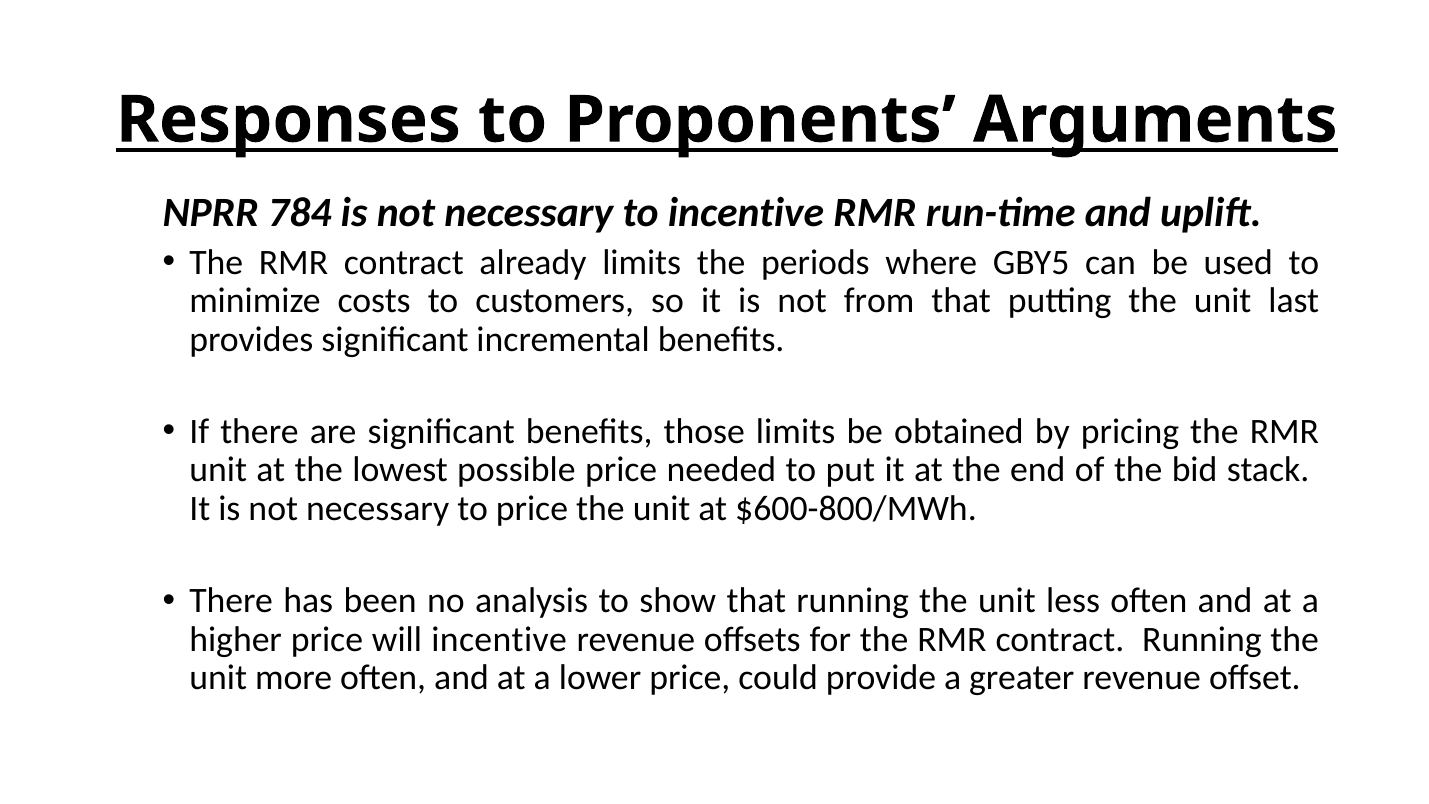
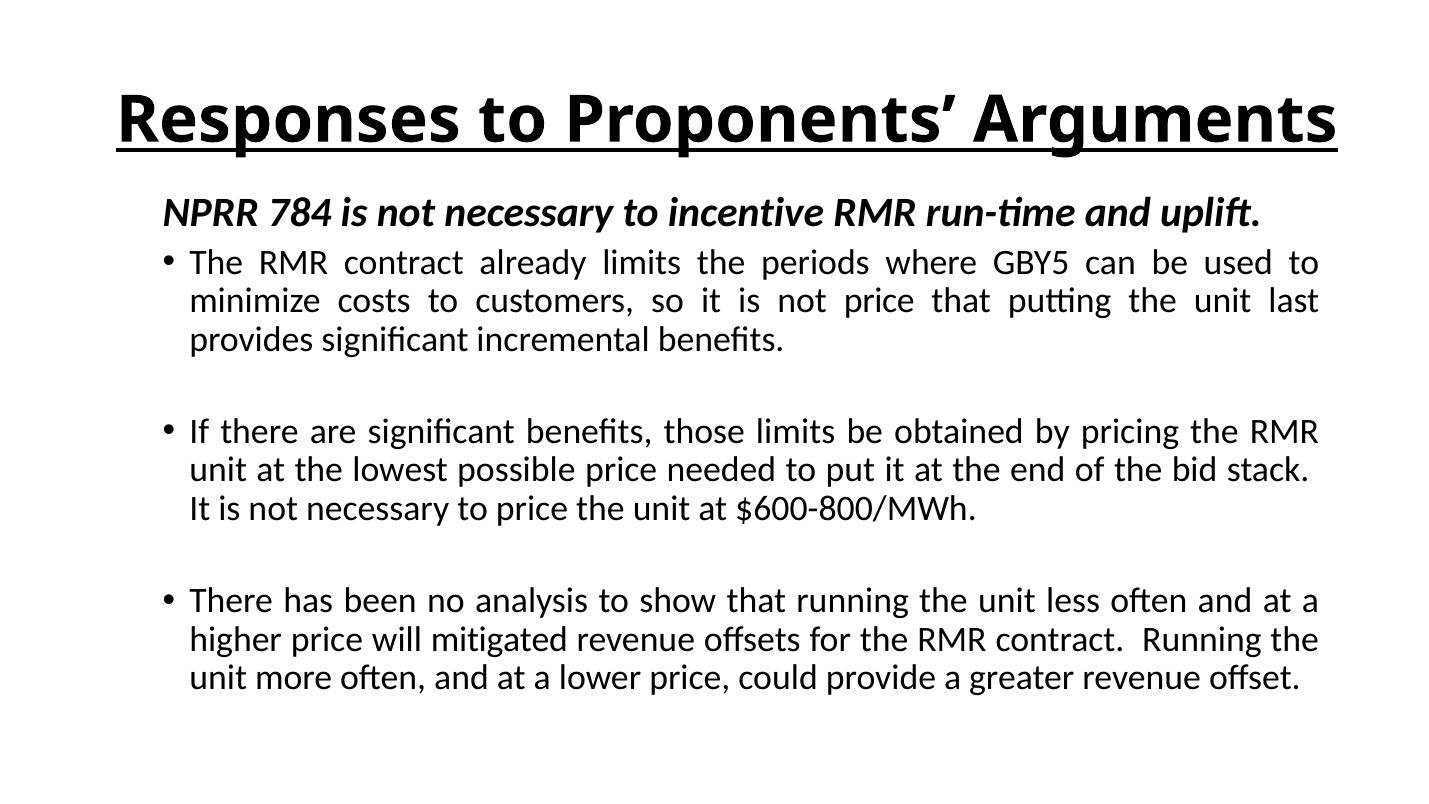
not from: from -> price (879, 301)
will incentive: incentive -> mitigated (499, 639)
